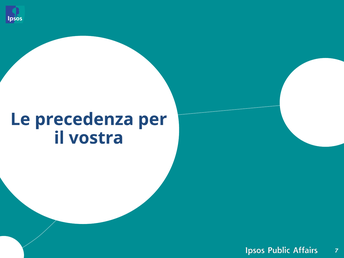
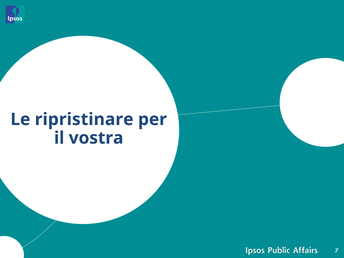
precedenza: precedenza -> ripristinare (84, 119)
